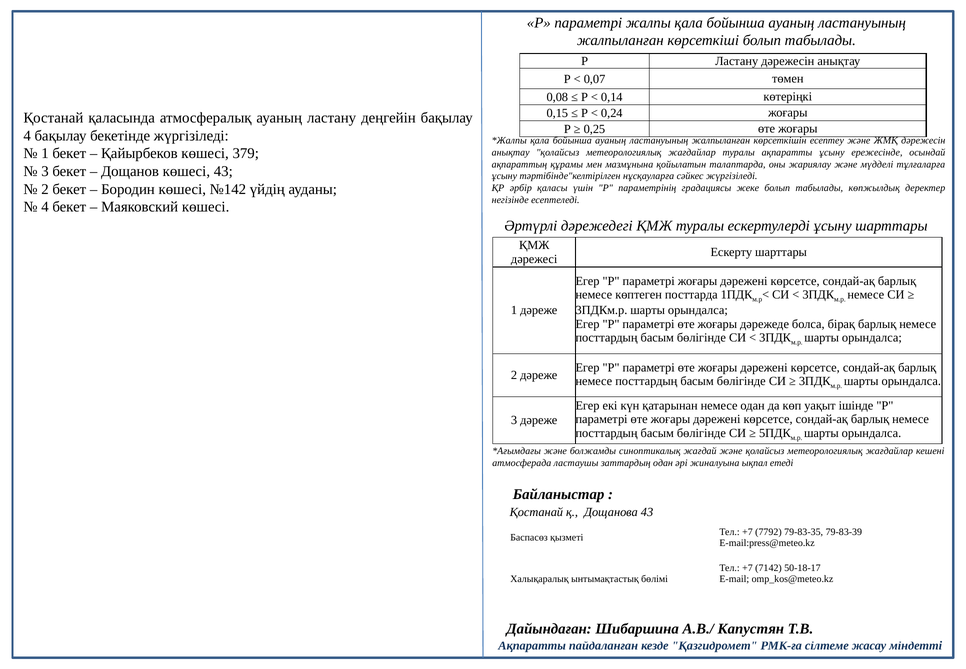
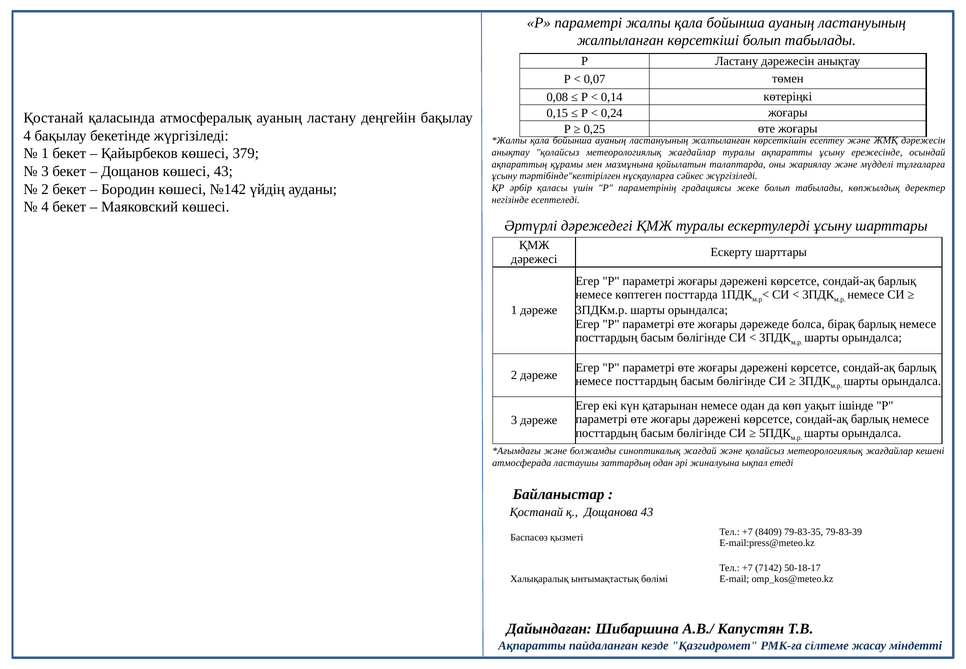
7792: 7792 -> 8409 (768, 532)
